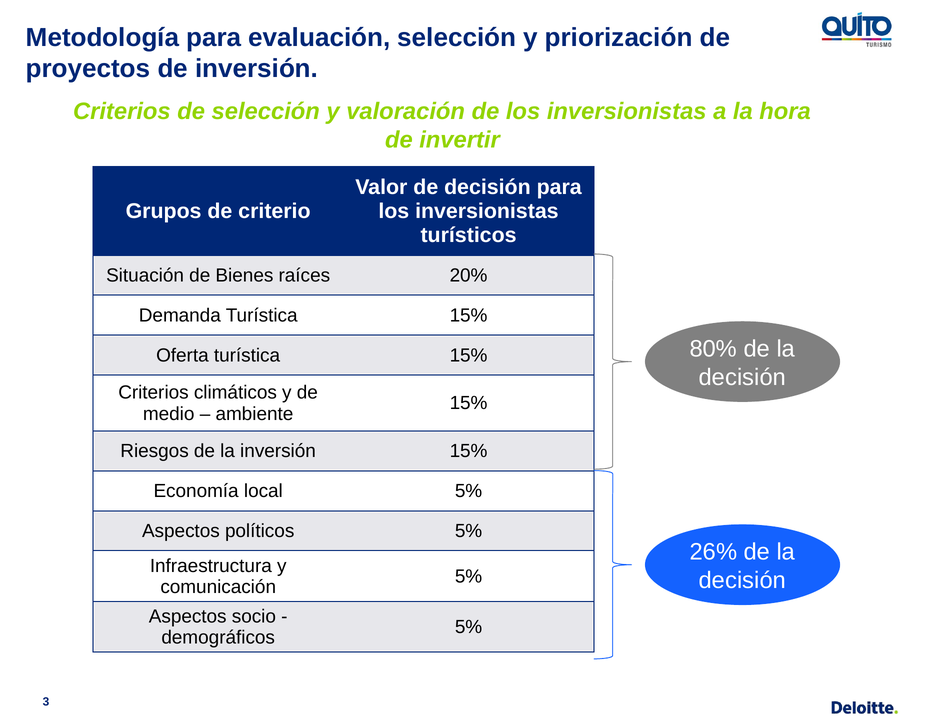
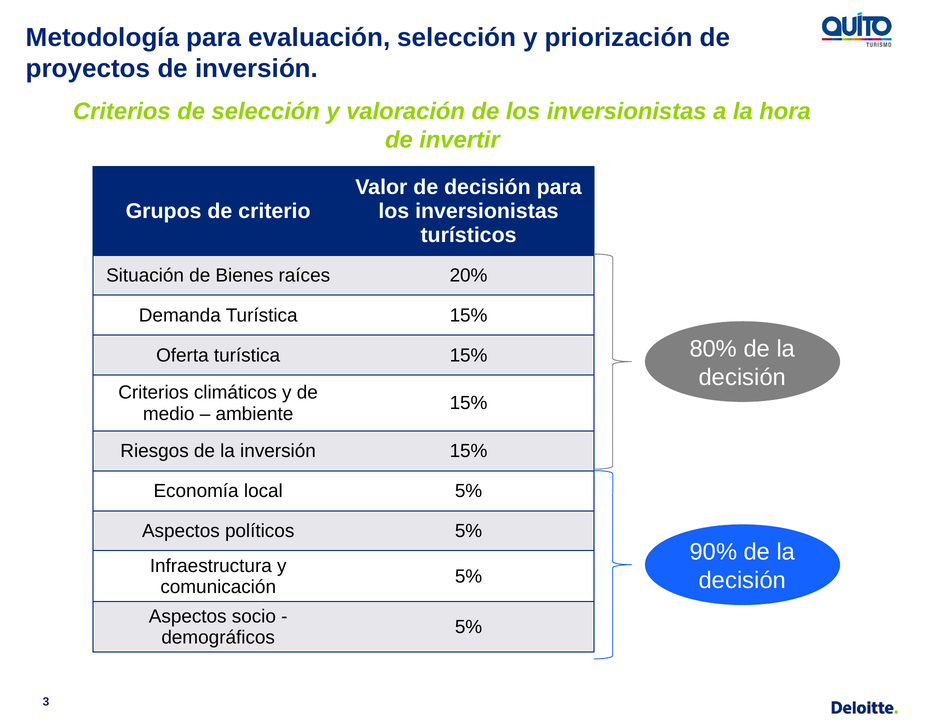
26%: 26% -> 90% (713, 552)
